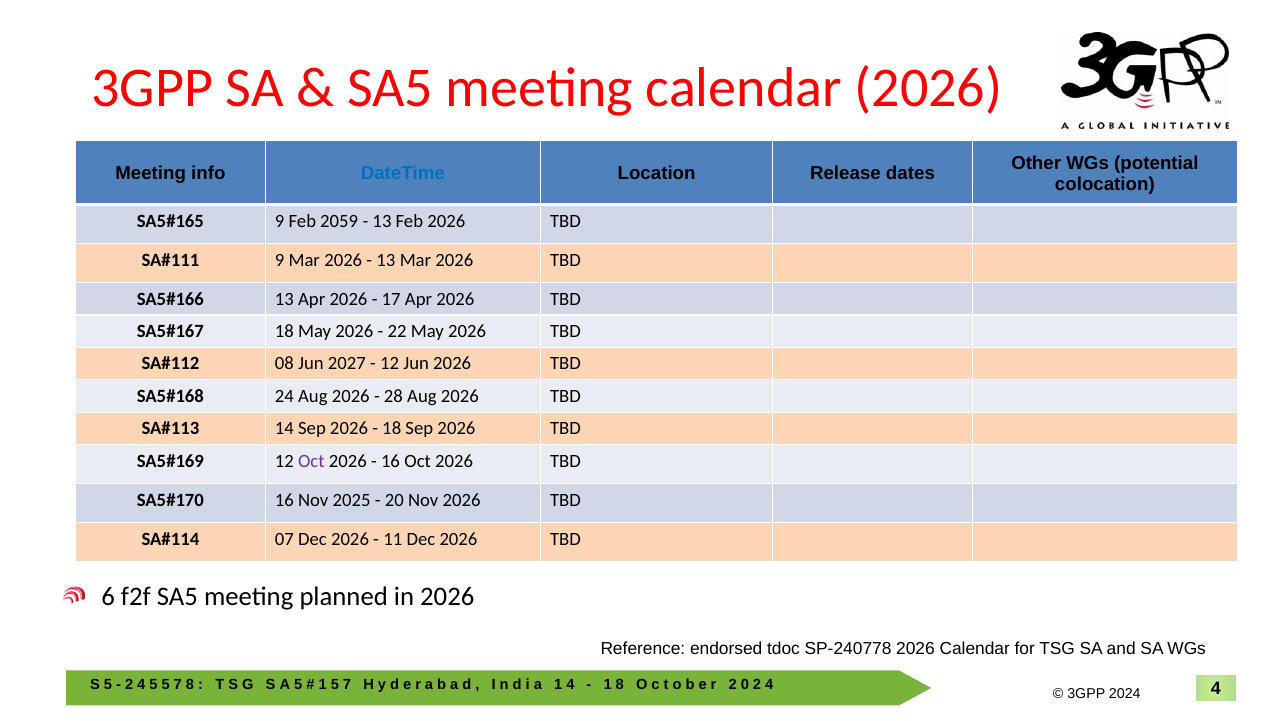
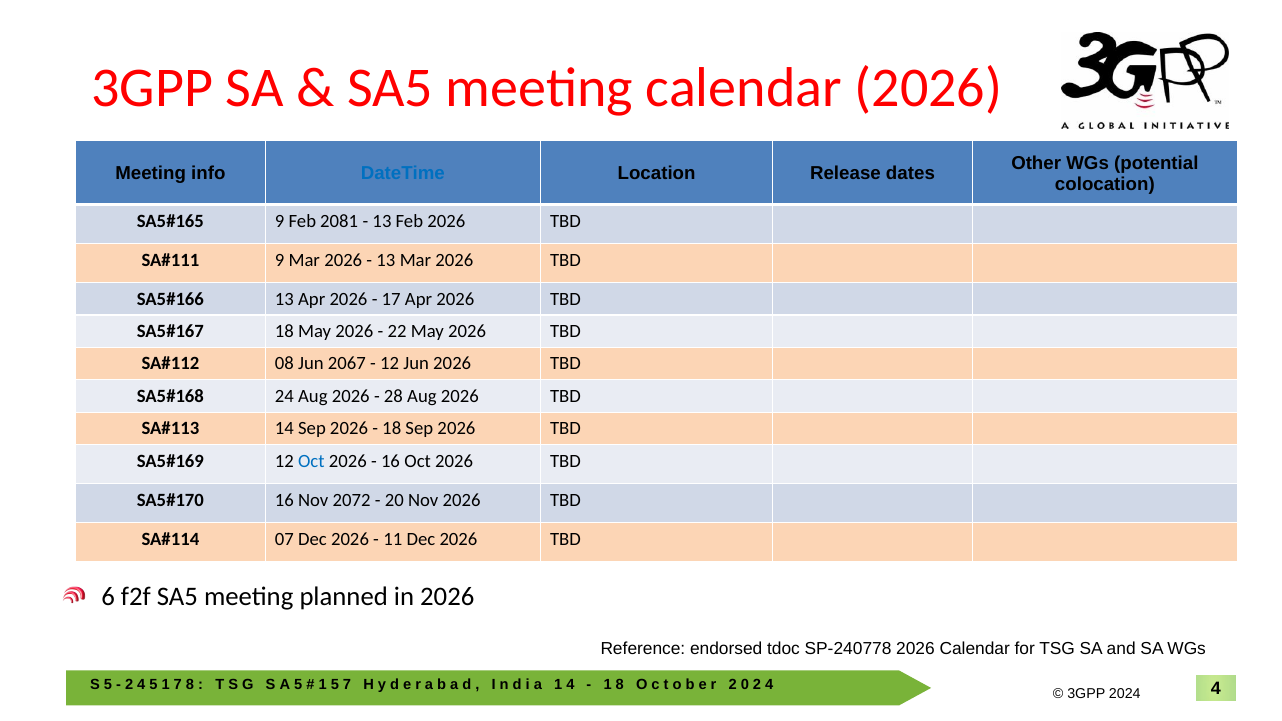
2059: 2059 -> 2081 (339, 221)
2027: 2027 -> 2067 (347, 364)
Oct colour: purple -> blue (311, 461)
2025: 2025 -> 2072 (352, 500)
5: 5 -> 1 (166, 685)
